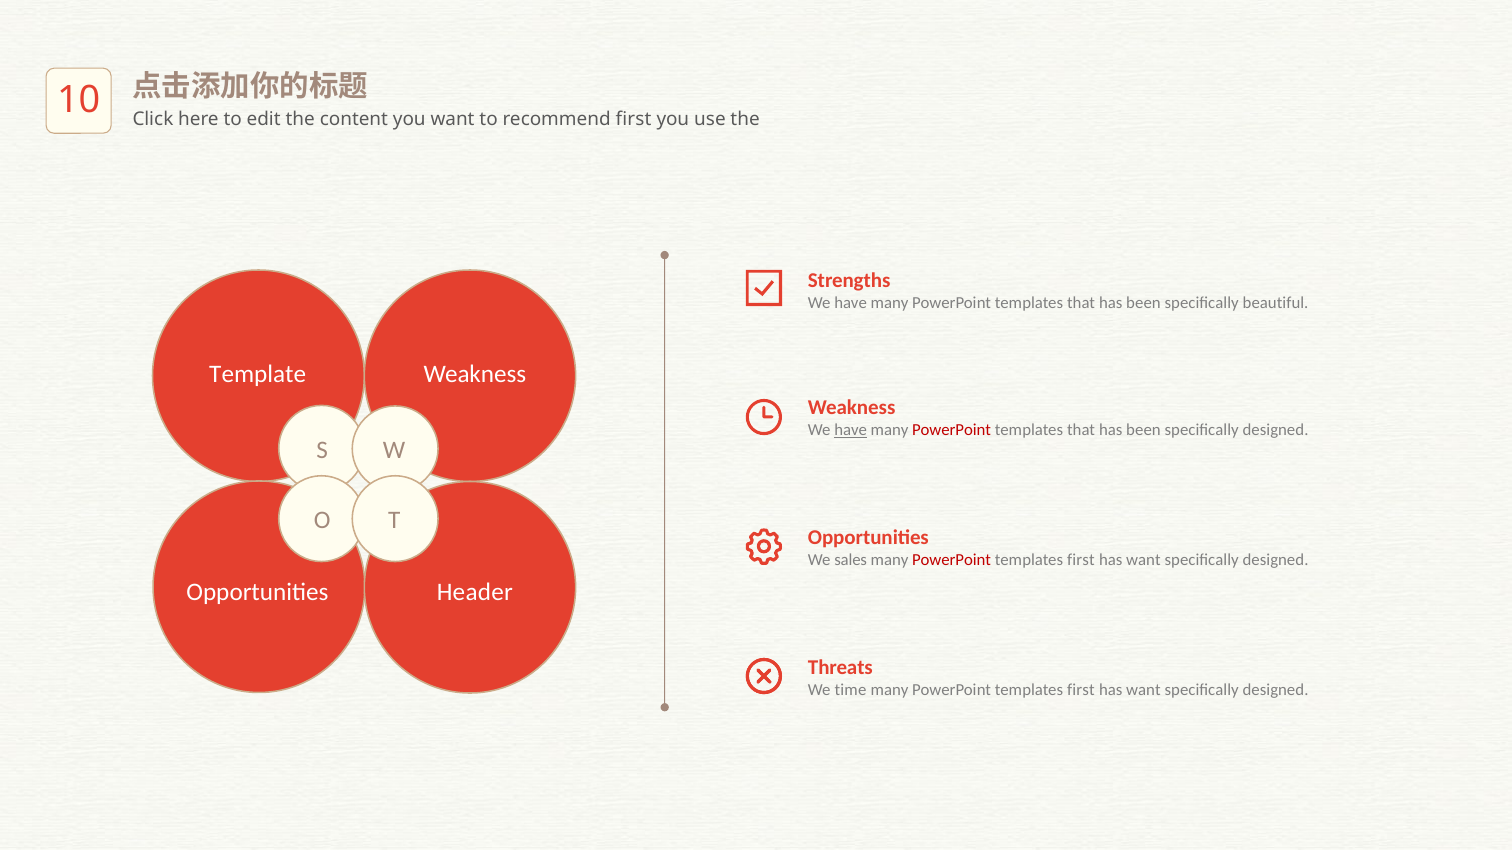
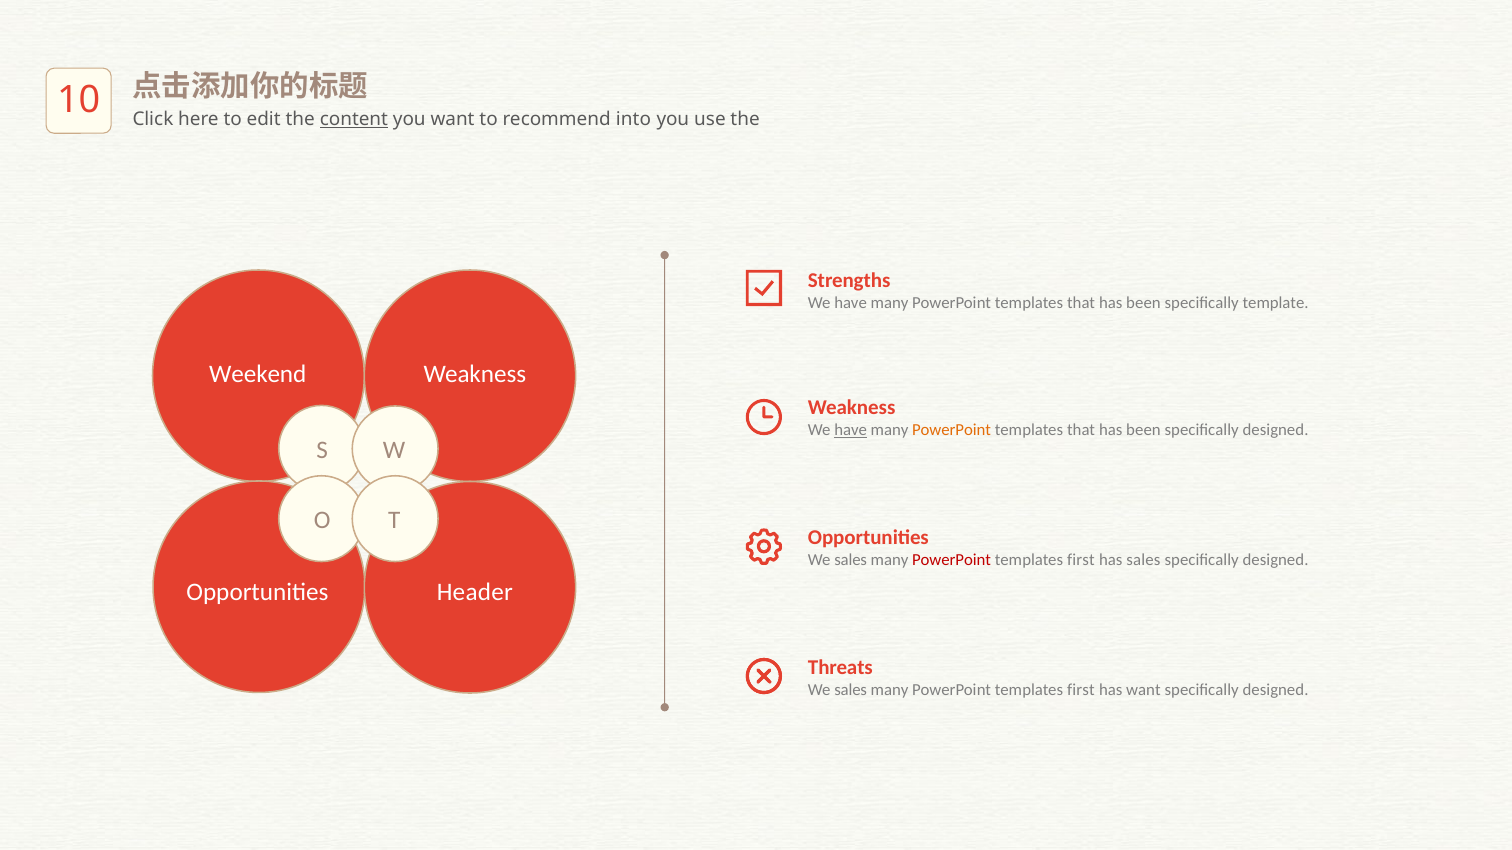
content underline: none -> present (354, 119)
recommend first: first -> into (633, 119)
beautiful: beautiful -> template (1276, 303)
Template: Template -> Weekend (258, 375)
PowerPoint colour: red -> orange (952, 431)
want: want -> sales (1143, 560)
time: time -> sales (851, 690)
